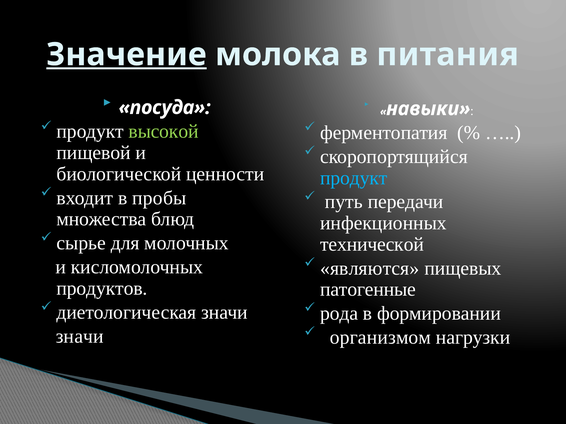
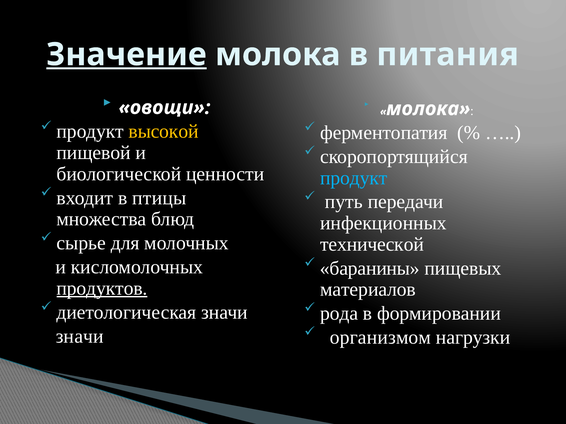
посуда: посуда -> овощи (165, 108)
навыки: навыки -> молока (428, 109)
высокой colour: light green -> yellow (164, 132)
пробы: пробы -> птицы (159, 198)
являются: являются -> баранины (370, 269)
продуктов underline: none -> present (102, 289)
патогенные: патогенные -> материалов (368, 290)
